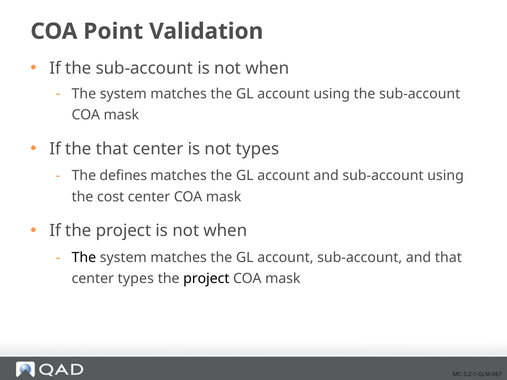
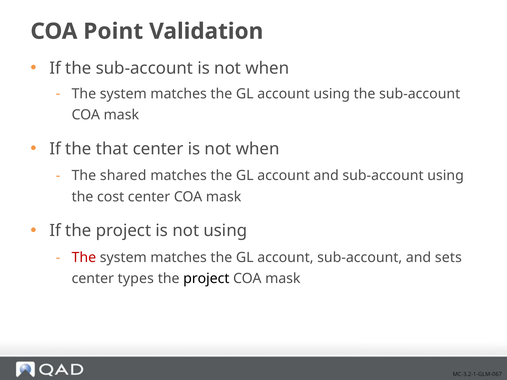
center is not types: types -> when (258, 149)
defines: defines -> shared (123, 176)
project is not when: when -> using (225, 231)
The colour: black -> red (84, 258)
and that: that -> sets (448, 258)
